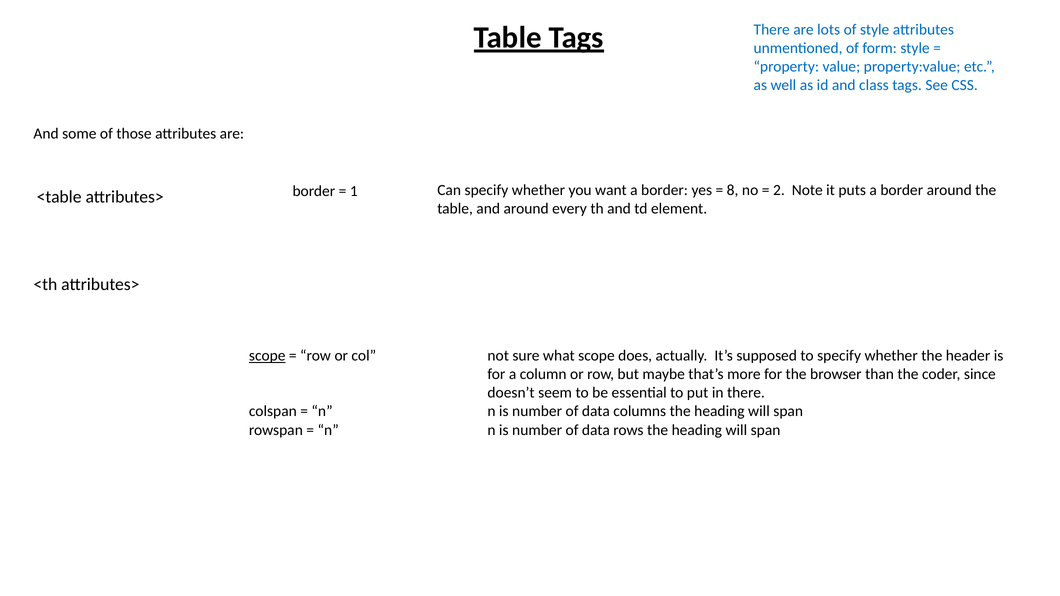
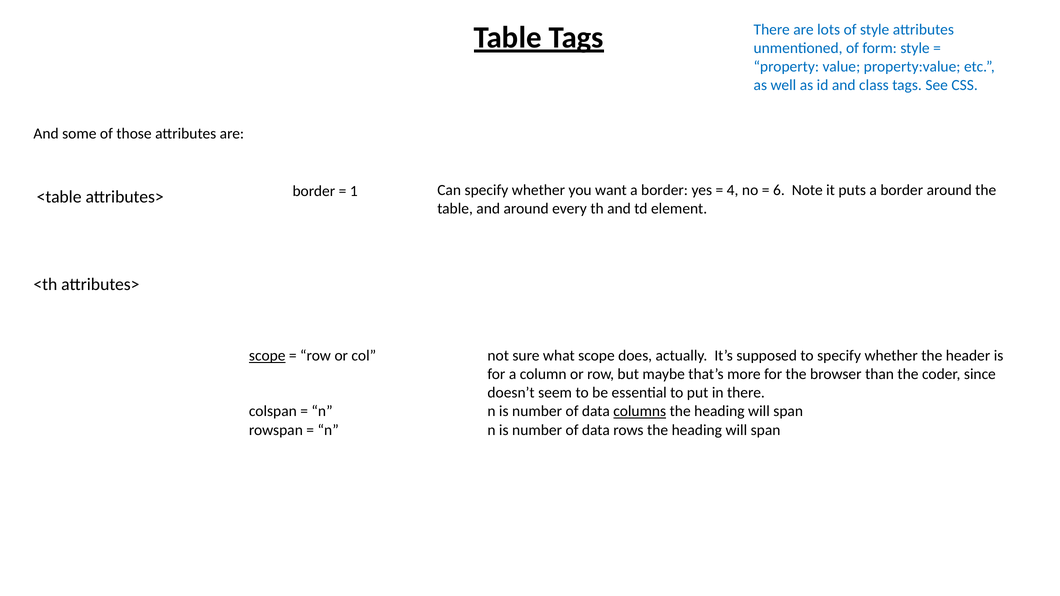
8: 8 -> 4 (733, 190)
2: 2 -> 6 (779, 190)
columns underline: none -> present (640, 412)
